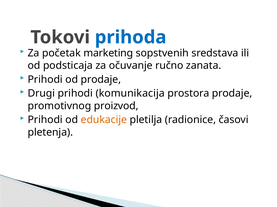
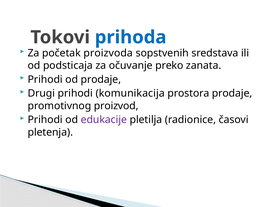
marketing: marketing -> proizvoda (108, 53)
ručno: ručno -> preko (169, 66)
edukacije colour: orange -> purple (104, 120)
